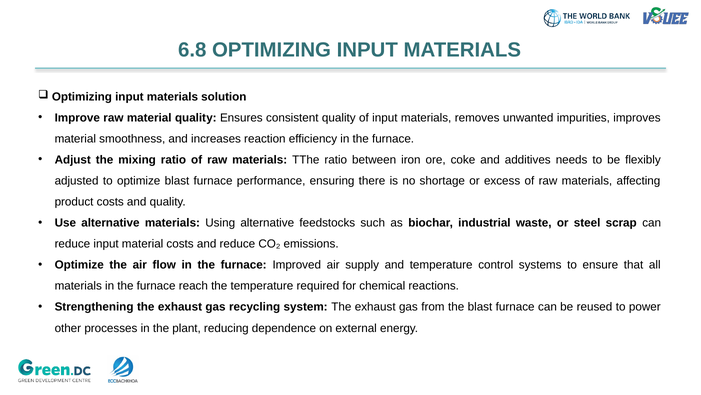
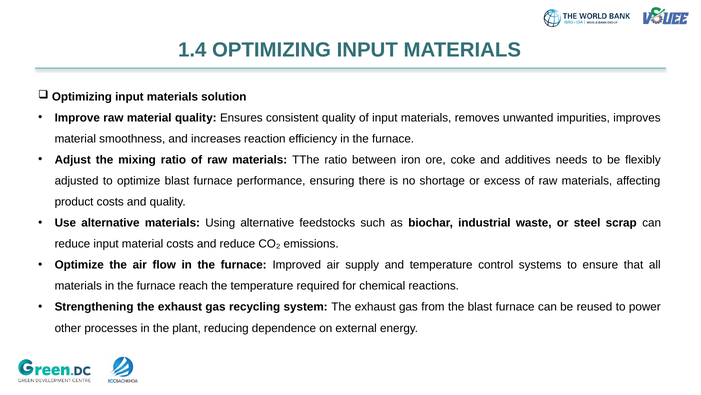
6.8: 6.8 -> 1.4 (192, 50)
